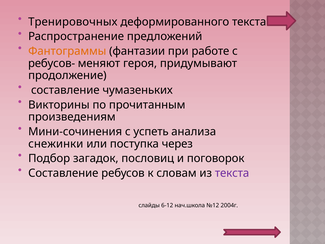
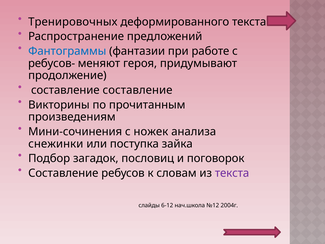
Фантограммы colour: orange -> blue (67, 51)
составление чумазеньких: чумазеньких -> составление (138, 90)
успеть: успеть -> ножек (151, 131)
через: через -> зайка (177, 144)
